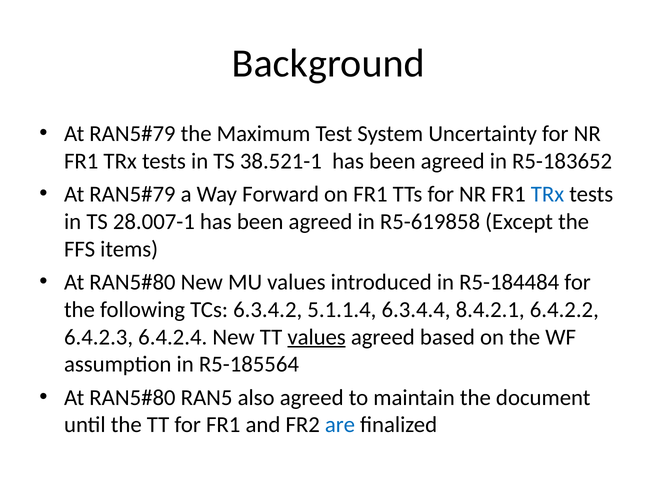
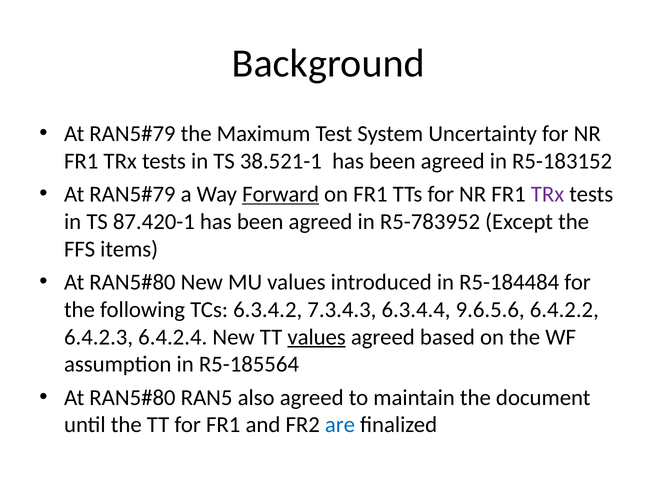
R5-183652: R5-183652 -> R5-183152 (562, 161)
Forward underline: none -> present (281, 194)
TRx colour: blue -> purple (547, 194)
28.007-1: 28.007-1 -> 87.420-1 (154, 221)
R5-619858: R5-619858 -> R5-783952 (430, 221)
5.1.1.4: 5.1.1.4 -> 7.3.4.3 (342, 309)
8.4.2.1: 8.4.2.1 -> 9.6.5.6 (490, 309)
